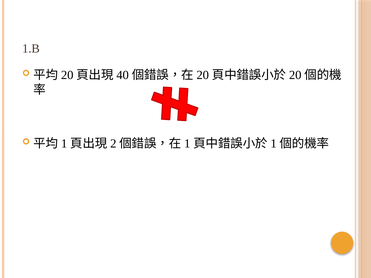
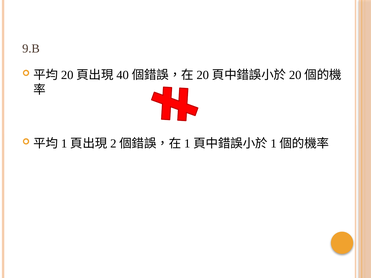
1.B: 1.B -> 9.B (31, 48)
